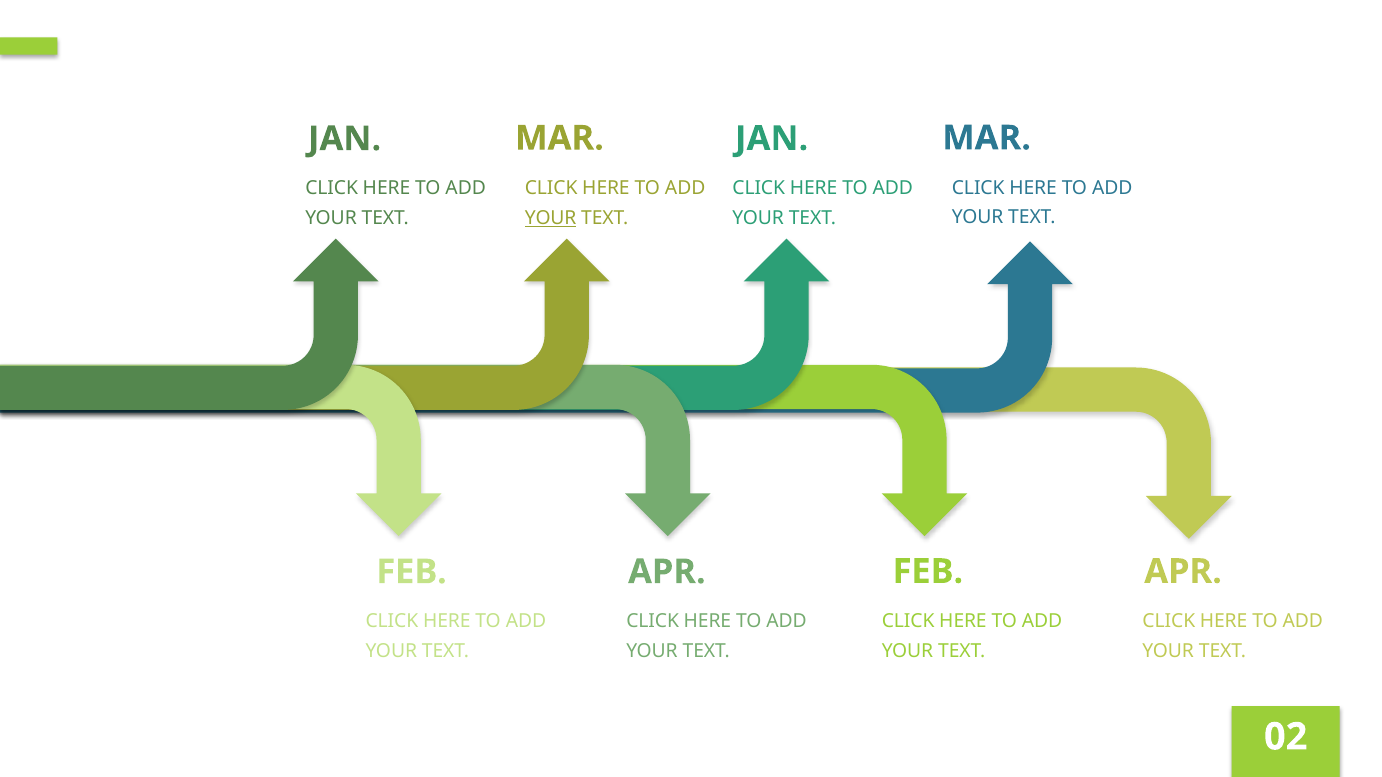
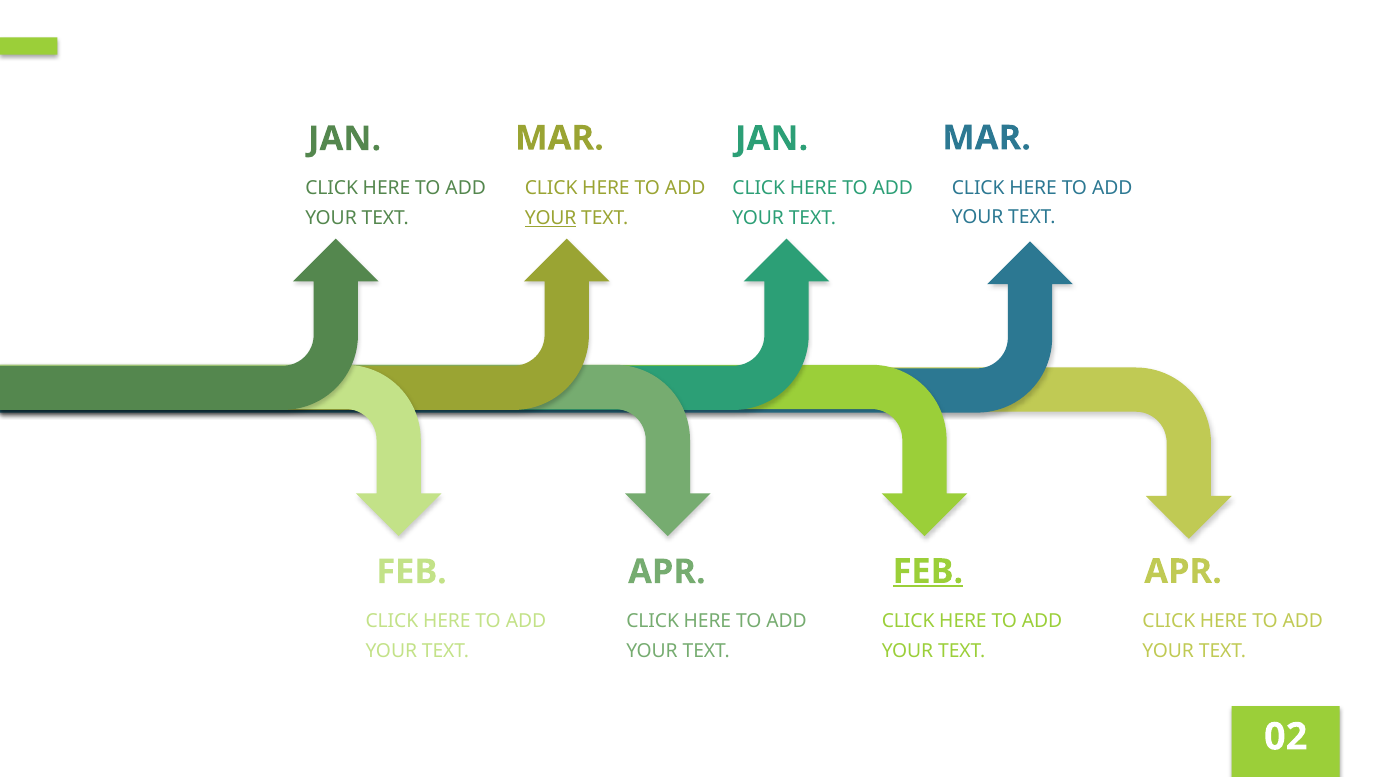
FEB underline: none -> present (928, 572)
